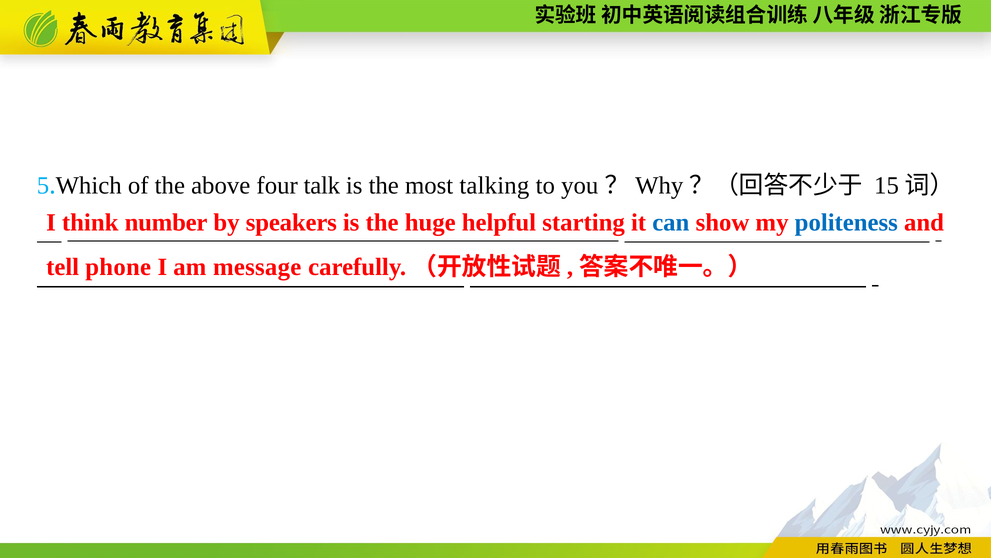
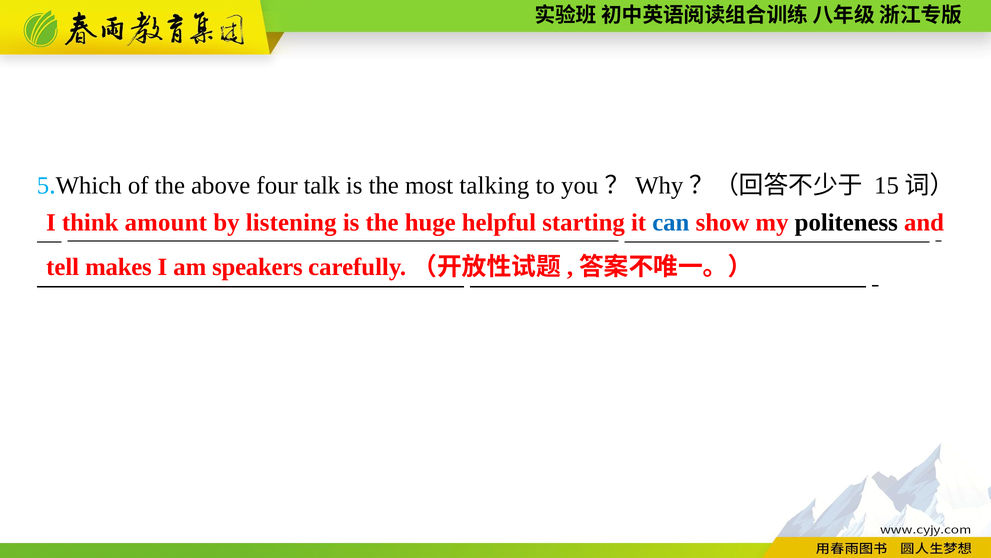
number: number -> amount (166, 222)
speakers: speakers -> listening (291, 222)
politeness colour: blue -> black (846, 222)
phone: phone -> makes (118, 267)
message: message -> speakers (257, 267)
